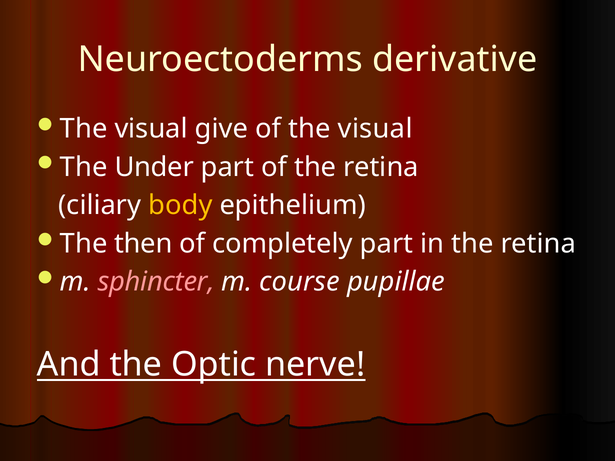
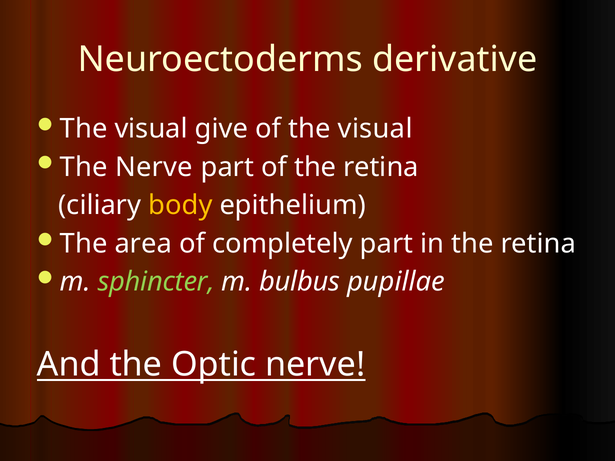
The Under: Under -> Nerve (154, 167)
then: then -> area (143, 244)
sphincter colour: pink -> light green (156, 282)
course: course -> bulbus (300, 282)
